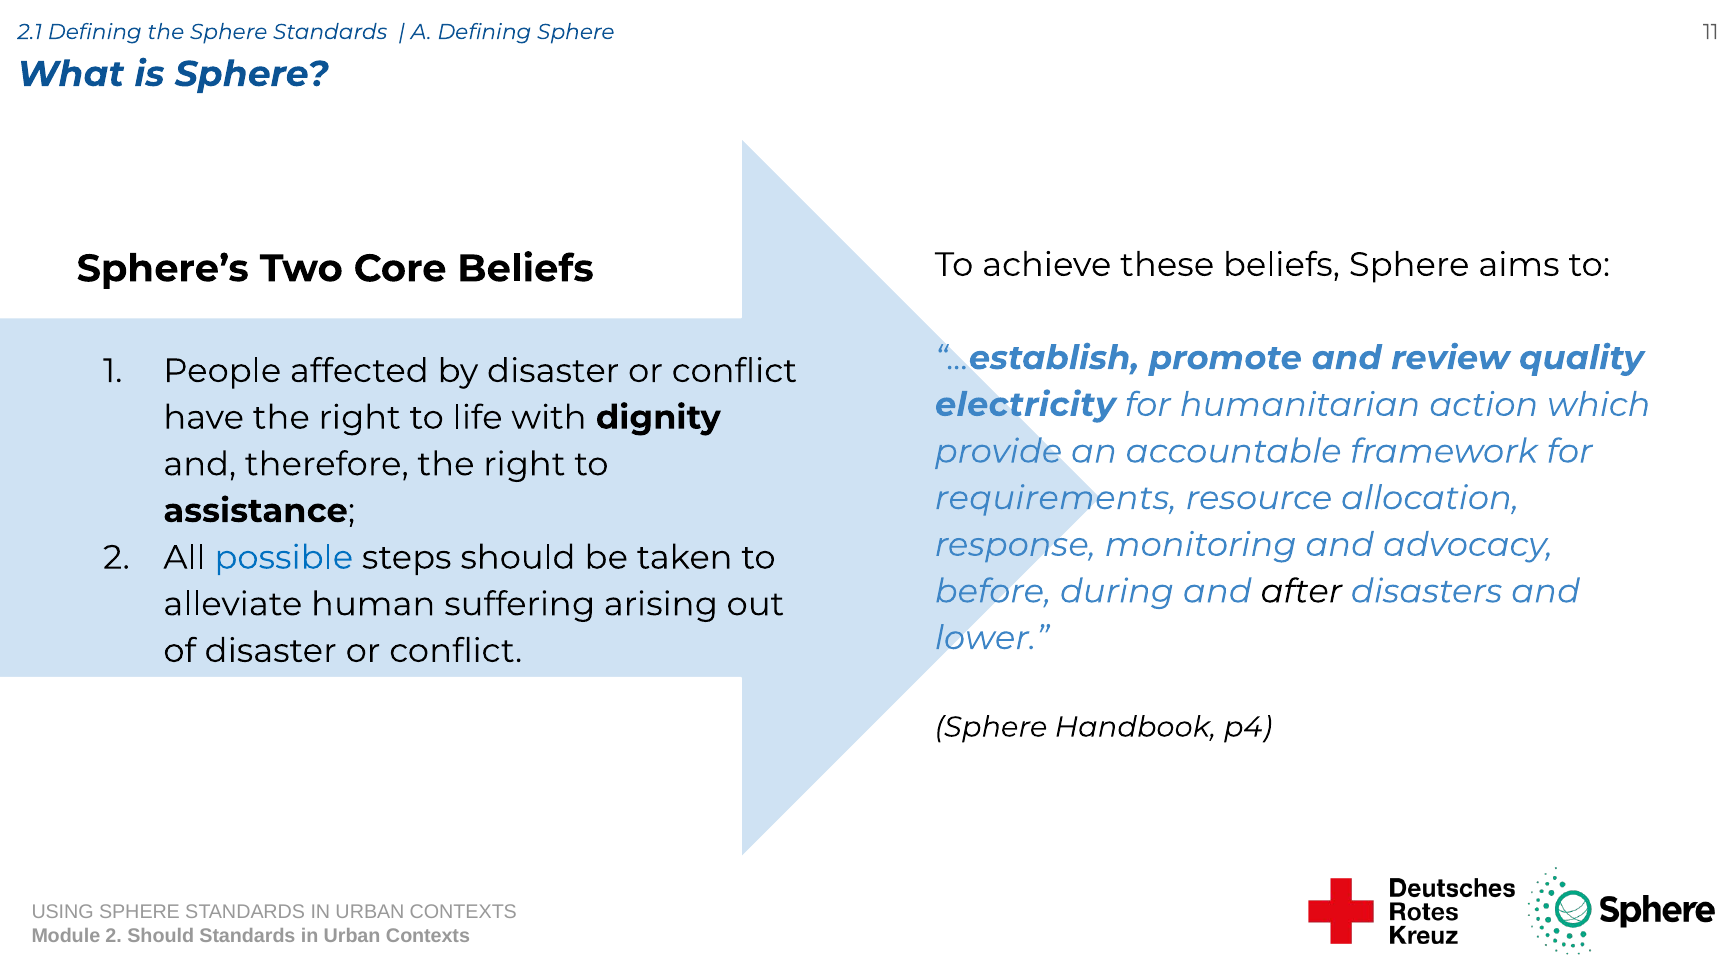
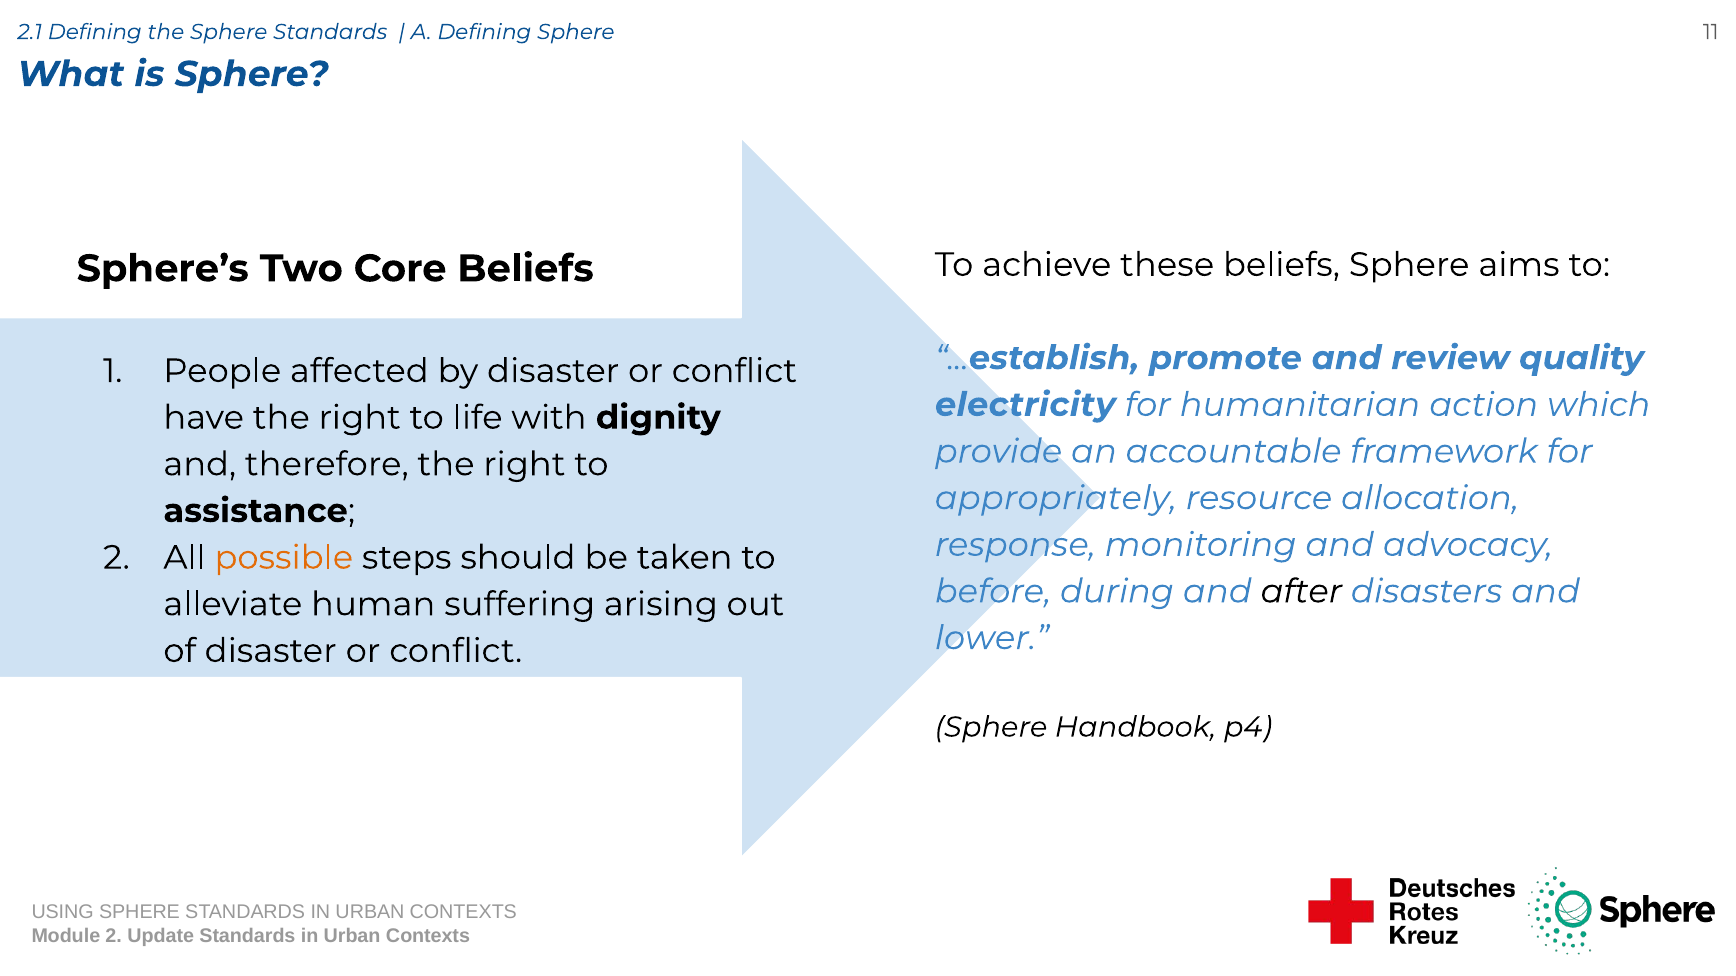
requirements: requirements -> appropriately (1056, 498)
possible colour: blue -> orange (284, 558)
2 Should: Should -> Update (161, 936)
